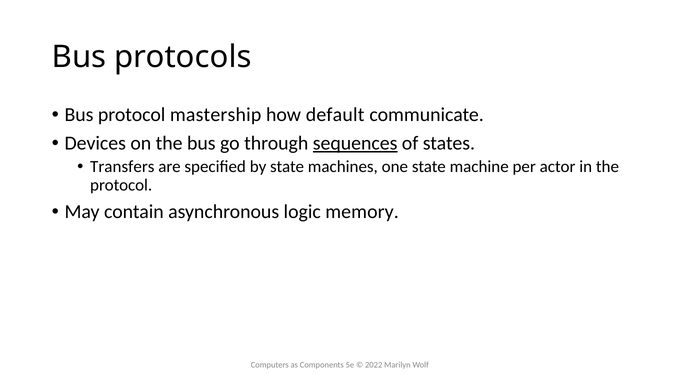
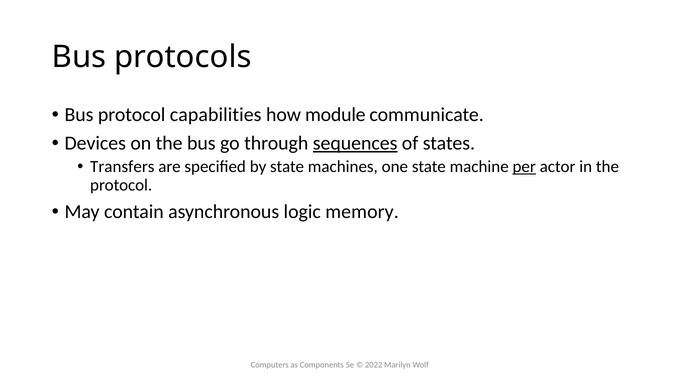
mastership: mastership -> capabilities (216, 115)
default: default -> module (335, 115)
per underline: none -> present (524, 167)
